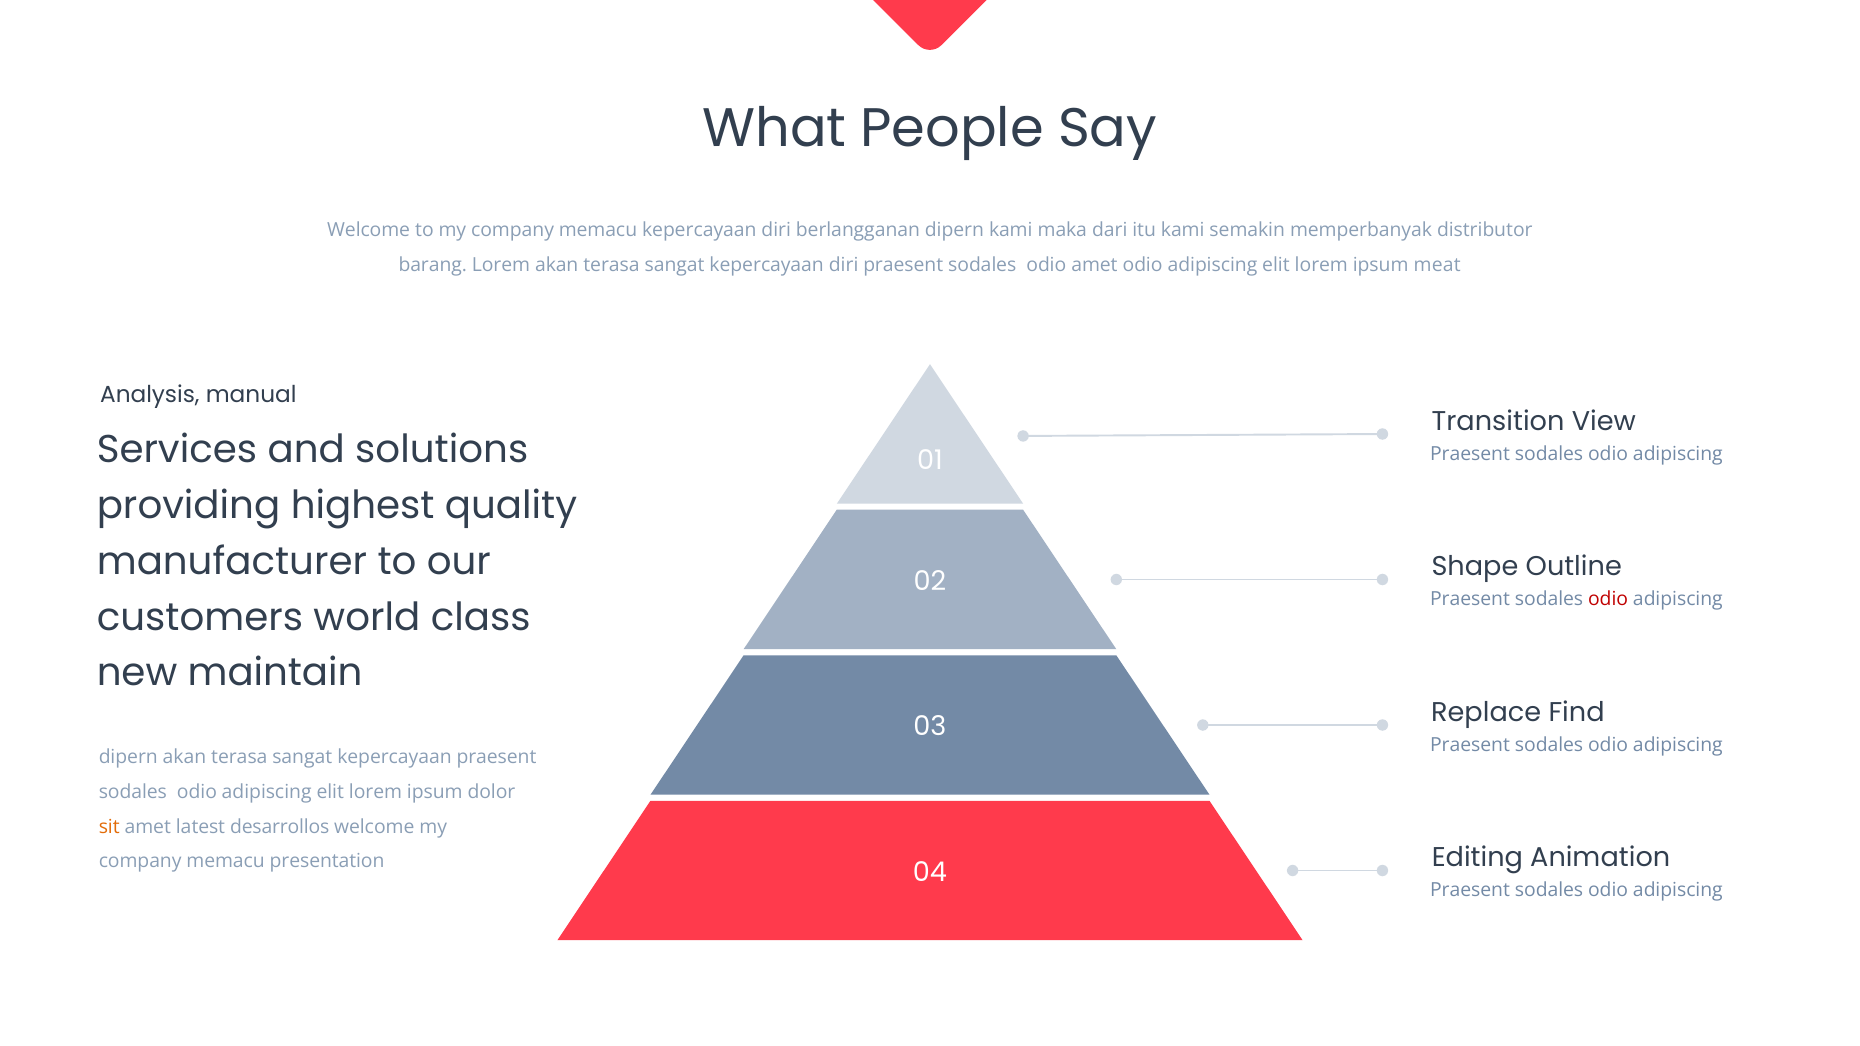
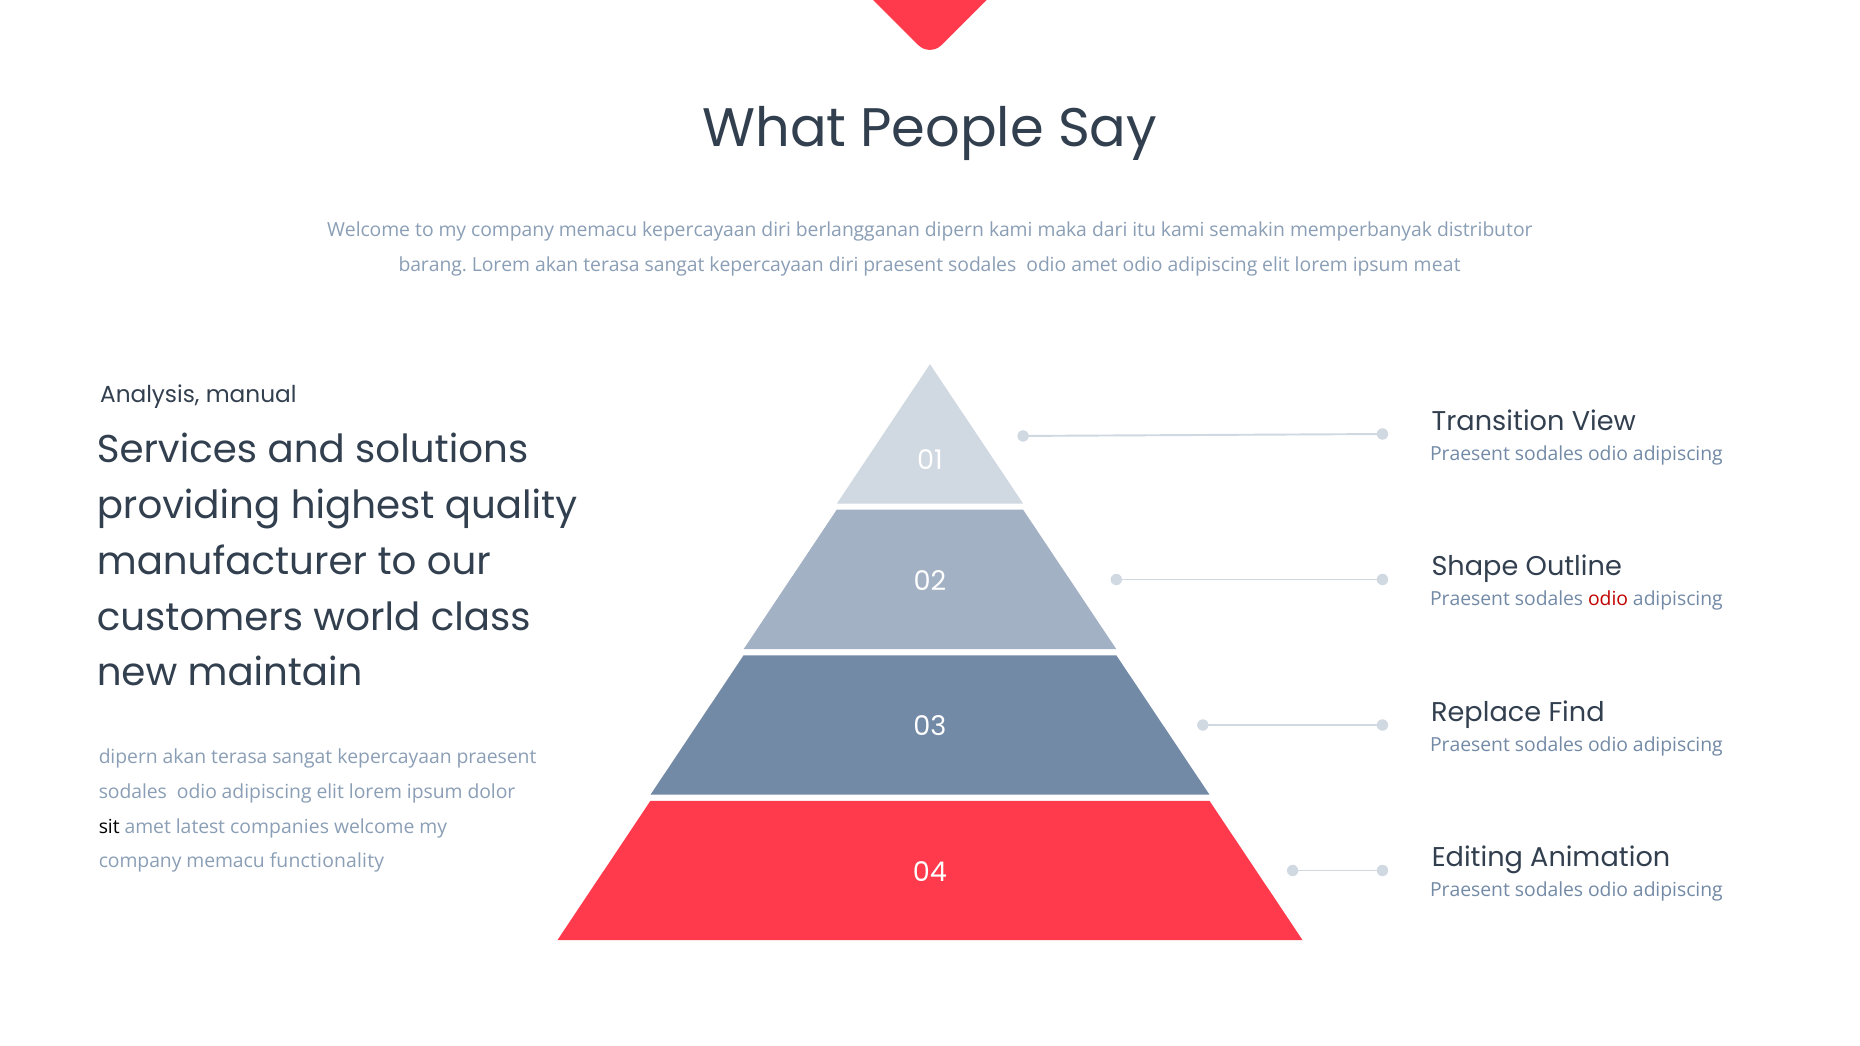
sit colour: orange -> black (109, 827)
desarrollos: desarrollos -> companies (280, 827)
presentation: presentation -> functionality (327, 862)
